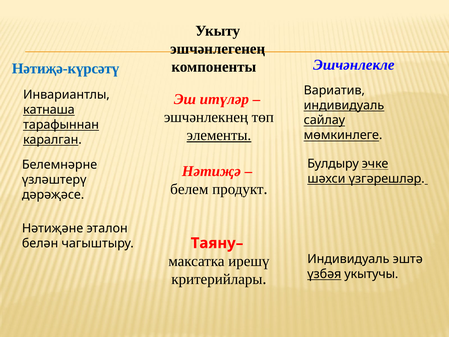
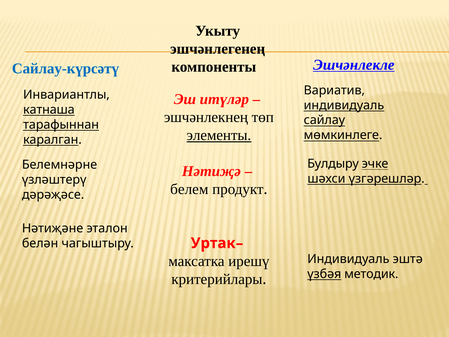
Эшчәнлекле underline: none -> present (354, 65)
Нәтиҗә-күрсәтү: Нәтиҗә-күрсәтү -> Сайлау-күрсәтү (65, 68)
Таяну–: Таяну– -> Уртак– (217, 243)
укытучы: укытучы -> методик (371, 274)
